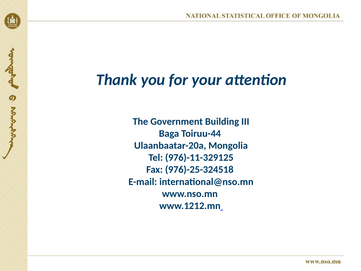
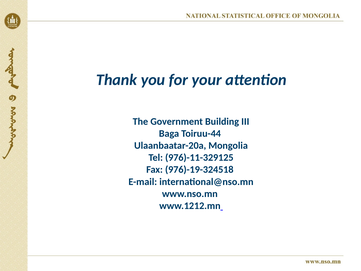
976)-25-324518: 976)-25-324518 -> 976)-19-324518 (199, 169)
